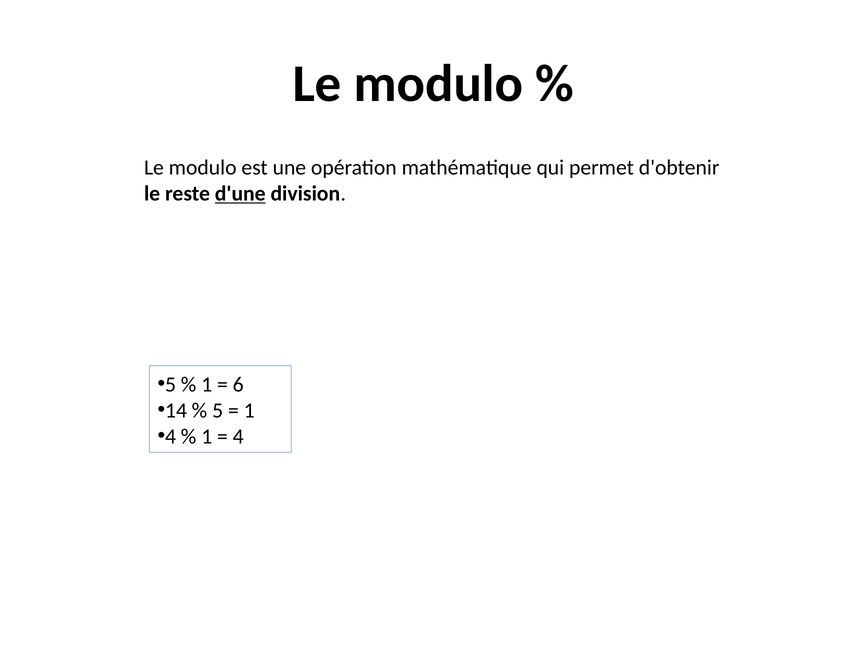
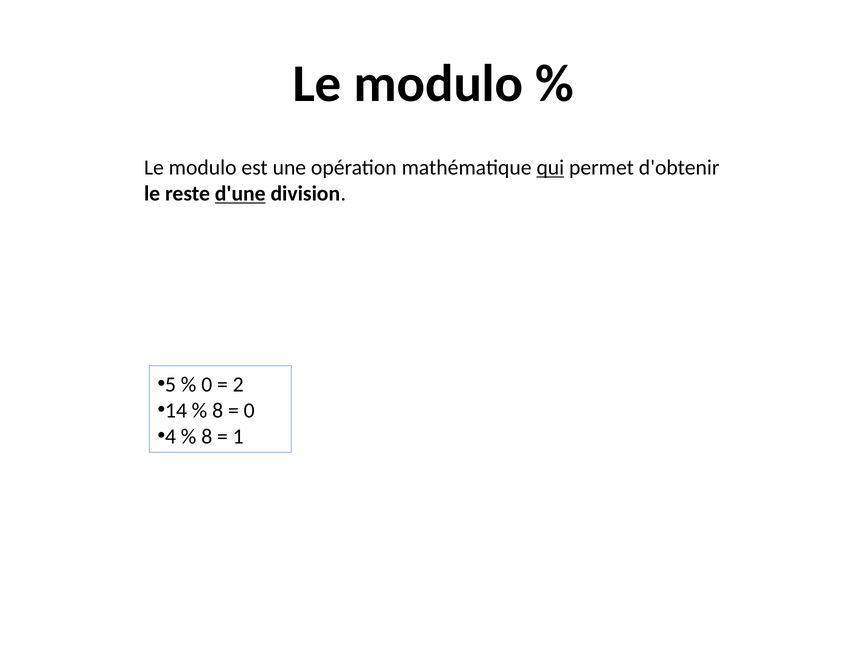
qui underline: none -> present (550, 168)
1: 1 -> 0 (207, 385)
6: 6 -> 2 (238, 385)
5: 5 -> 8 (218, 411)
1: 1 -> 0 (249, 411)
1: 1 -> 8 (207, 437)
4: 4 -> 1 (238, 437)
